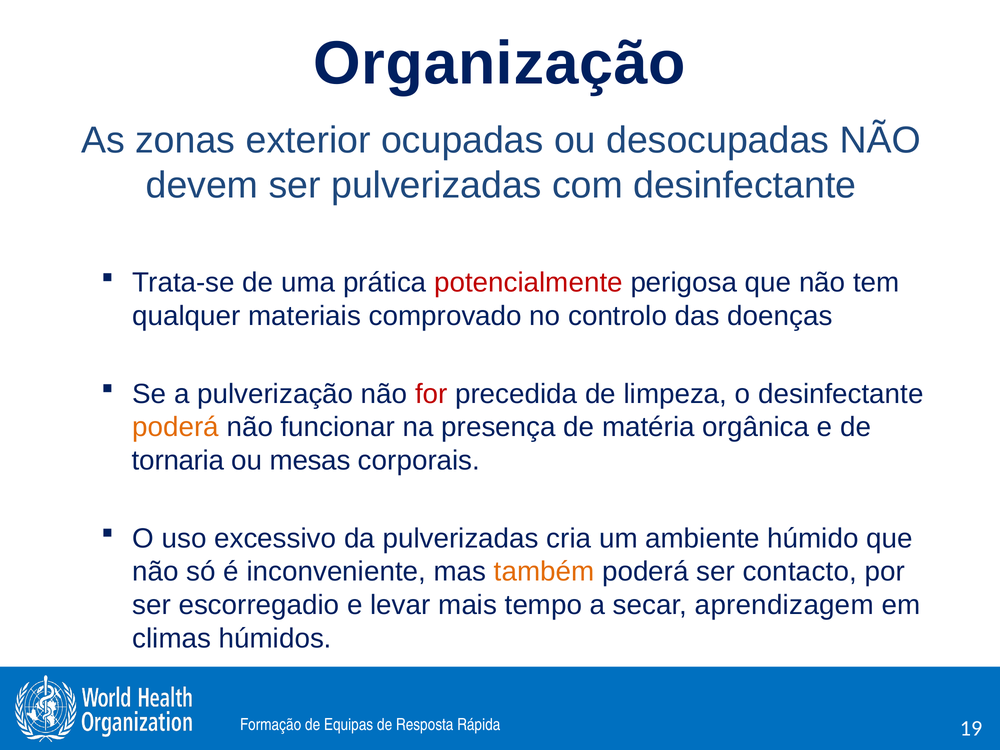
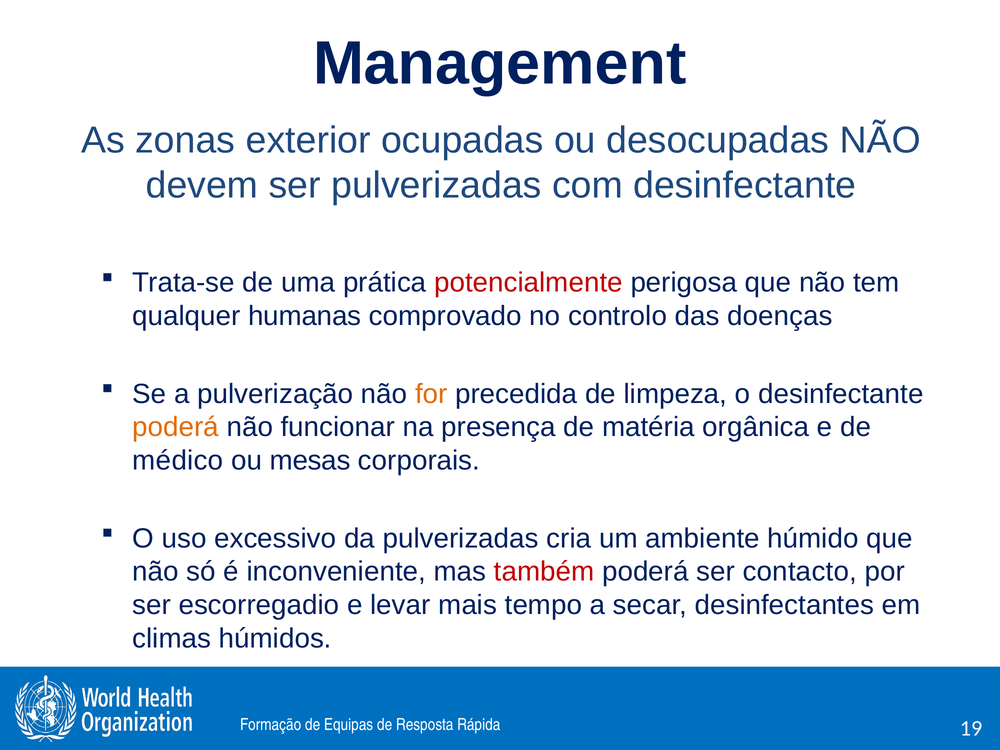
Organização: Organização -> Management (500, 64)
materiais: materiais -> humanas (305, 316)
for colour: red -> orange (431, 394)
tornaria: tornaria -> médico (178, 461)
também colour: orange -> red (544, 572)
aprendizagem: aprendizagem -> desinfectantes (784, 605)
